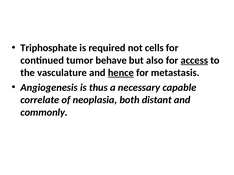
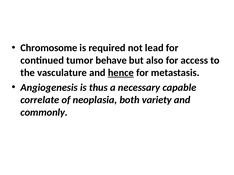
Triphosphate: Triphosphate -> Chromosome (49, 48)
cells: cells -> lead (154, 48)
access underline: present -> none (194, 60)
distant: distant -> variety (157, 100)
